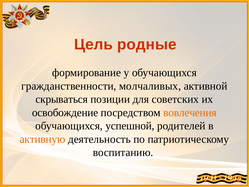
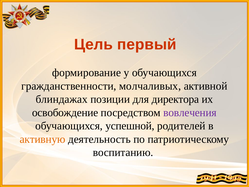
родные: родные -> первый (147, 45)
скрываться: скрываться -> блиндажах (62, 99)
советских: советских -> директора (175, 99)
вовлечения colour: orange -> purple (190, 112)
